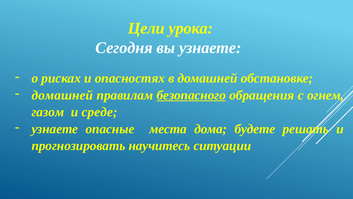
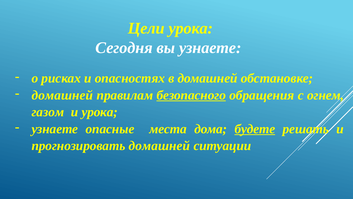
и среде: среде -> урока (100, 112)
будете underline: none -> present (255, 129)
прогнозировать научитесь: научитесь -> домашней (159, 145)
